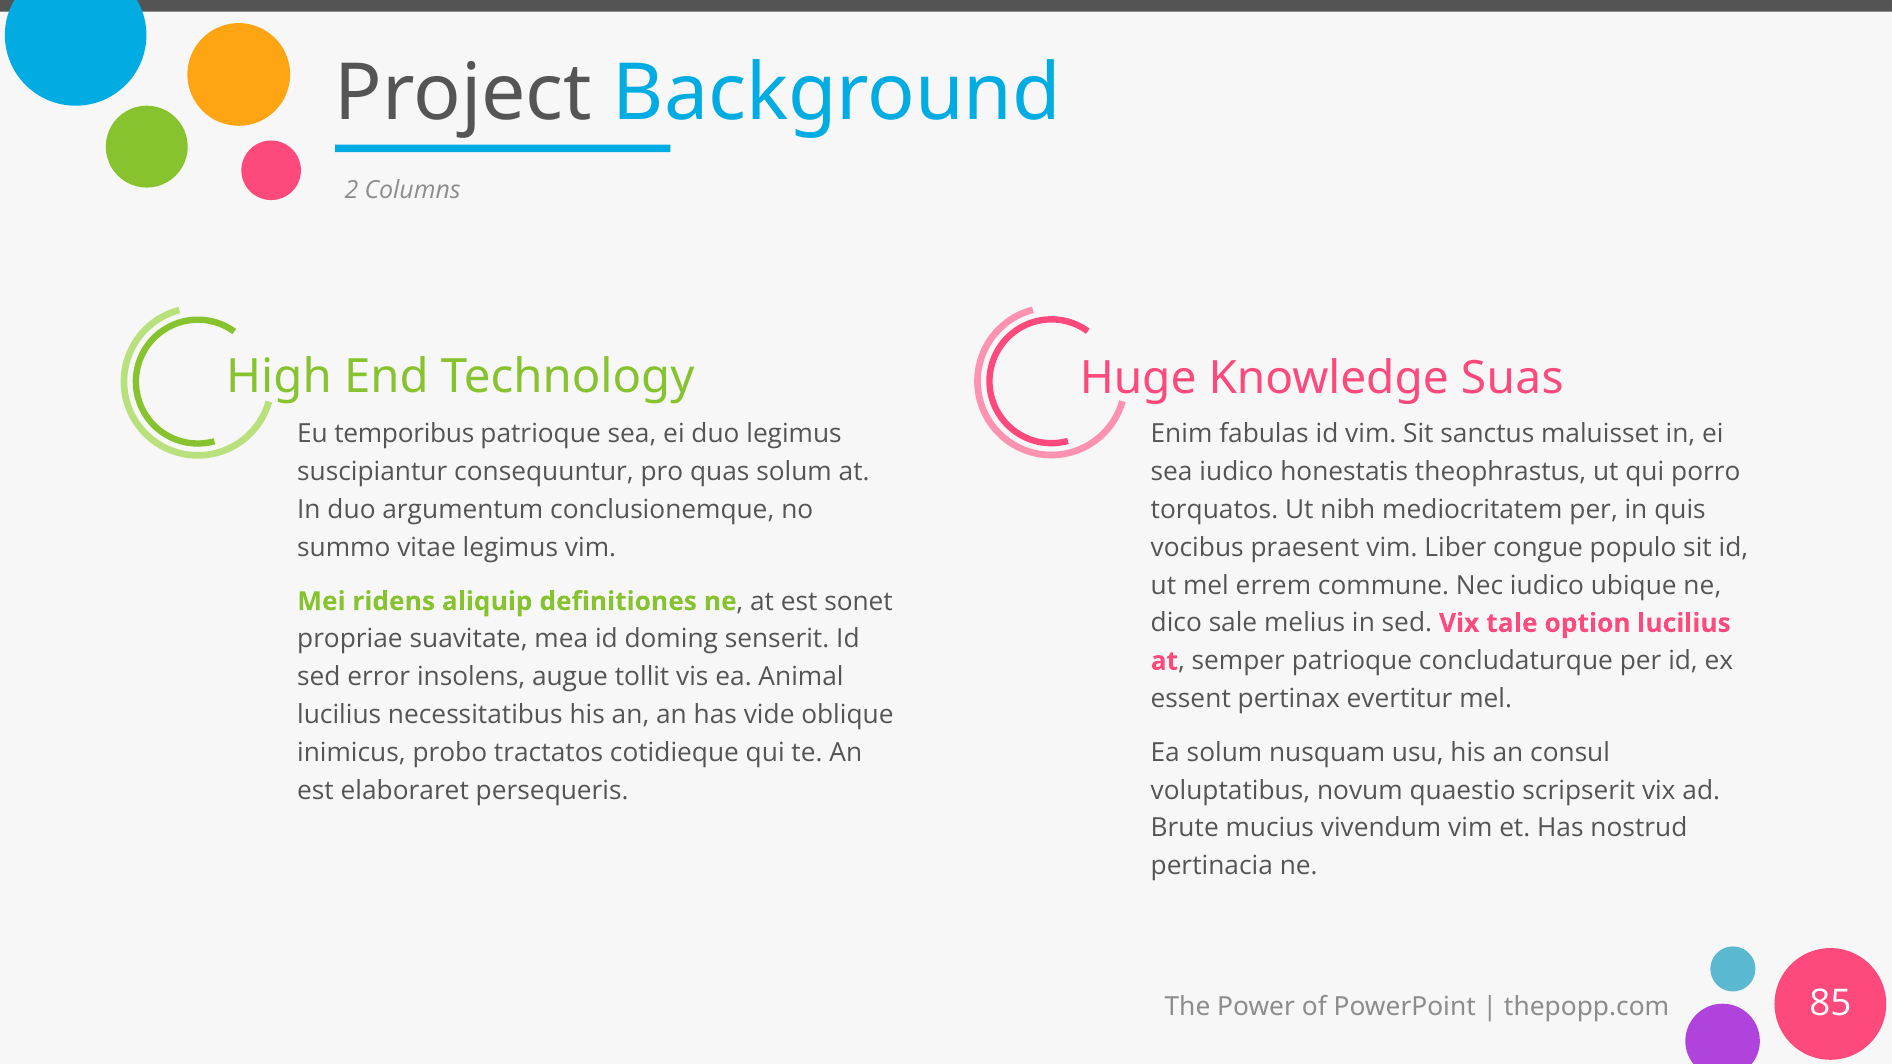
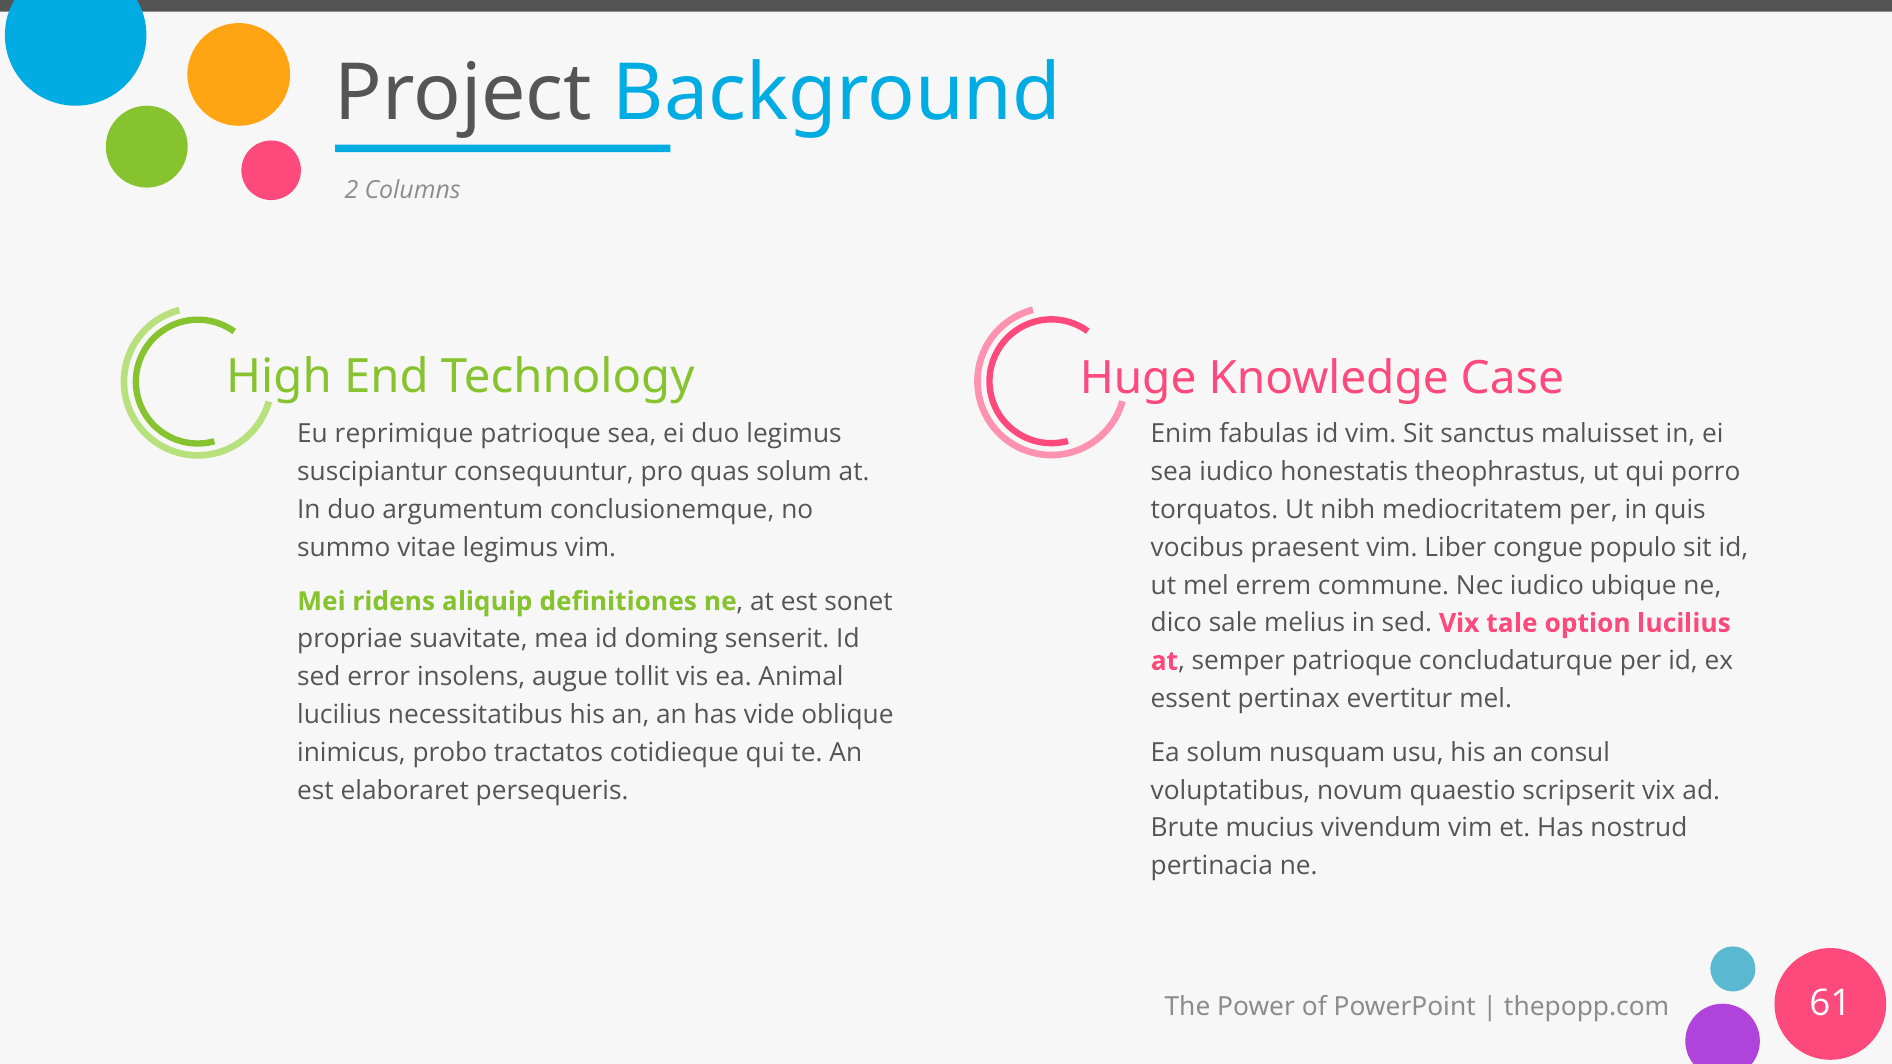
Suas: Suas -> Case (1512, 379)
temporibus: temporibus -> reprimique (404, 434)
85: 85 -> 61 (1830, 1004)
